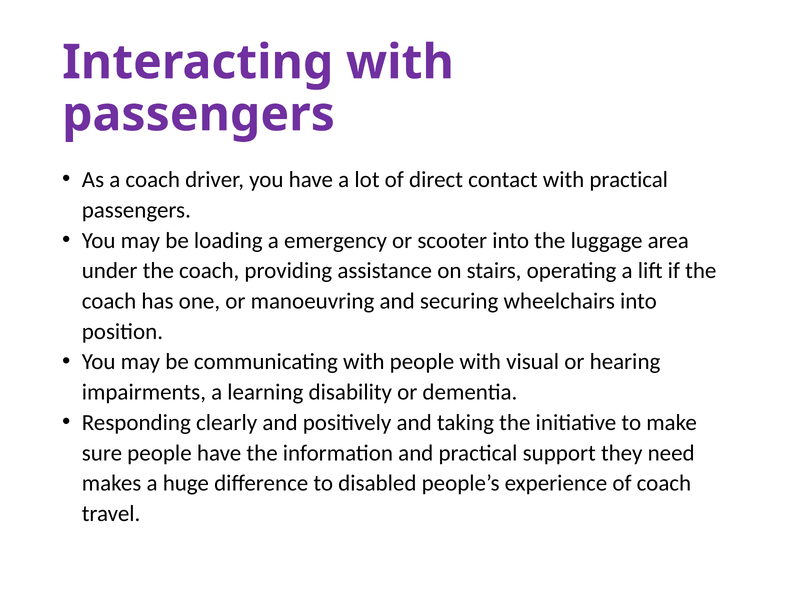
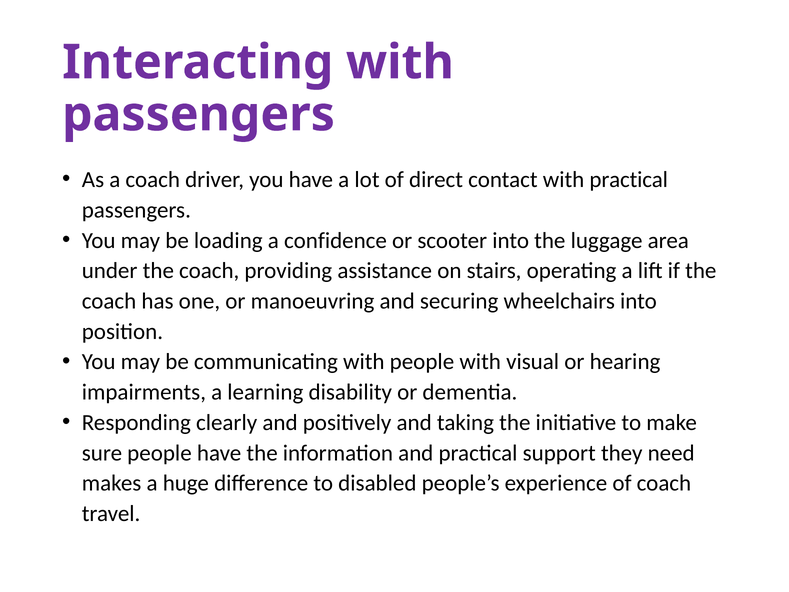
emergency: emergency -> confidence (335, 240)
